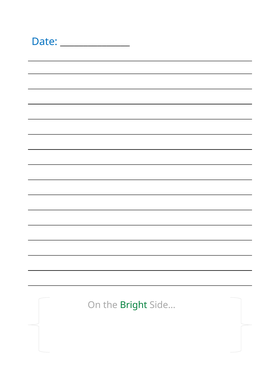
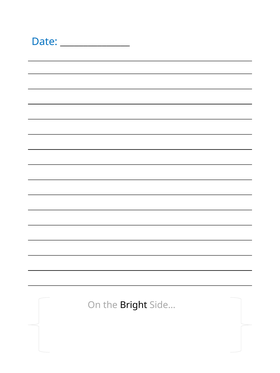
Bright colour: green -> black (134, 305)
